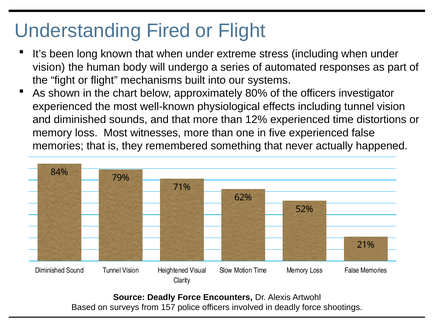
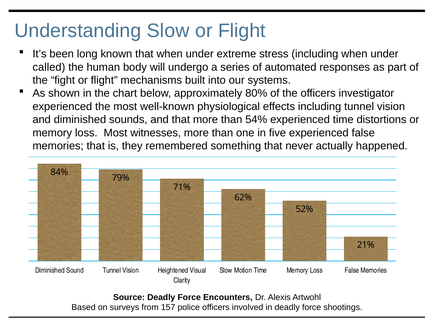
Understanding Fired: Fired -> Slow (168, 31)
vision: vision -> called (49, 67)
12%: 12% -> 54% (256, 120)
